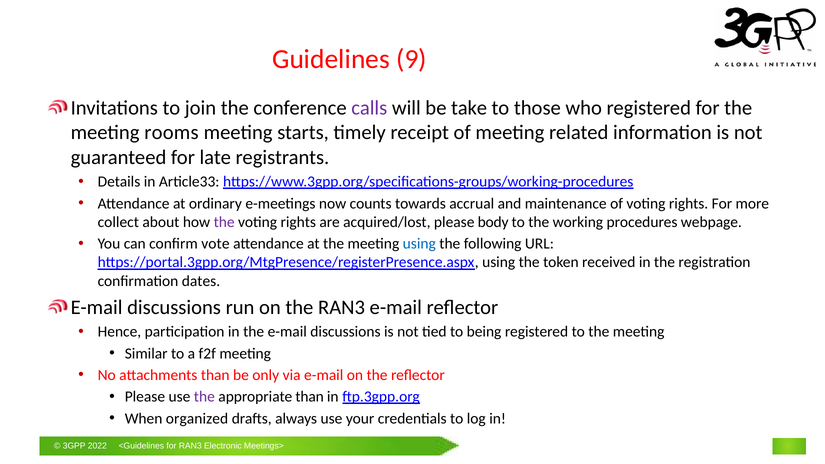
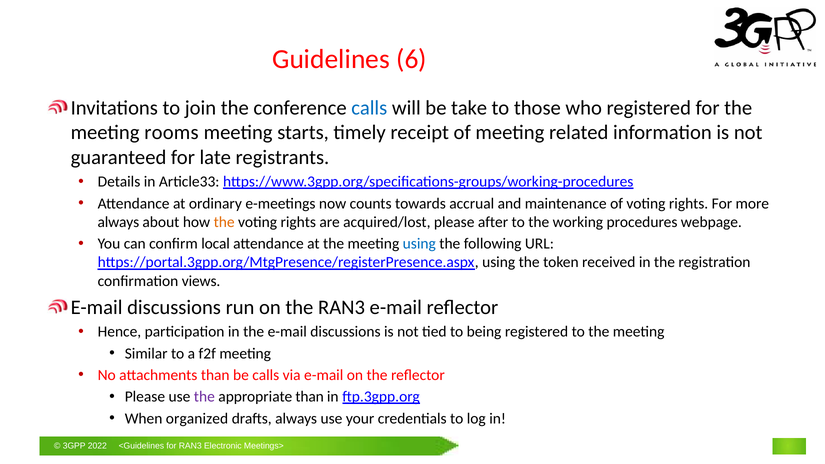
9: 9 -> 6 (411, 59)
calls colour: purple -> blue (369, 108)
collect: collect -> always (118, 222)
the colour: purple -> orange (224, 222)
body: body -> after (493, 222)
vote: vote -> local (216, 244)
dates: dates -> views (201, 281)
be only: only -> calls (266, 375)
